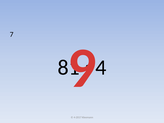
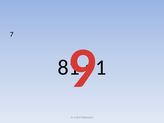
4: 4 -> 1 (101, 68)
